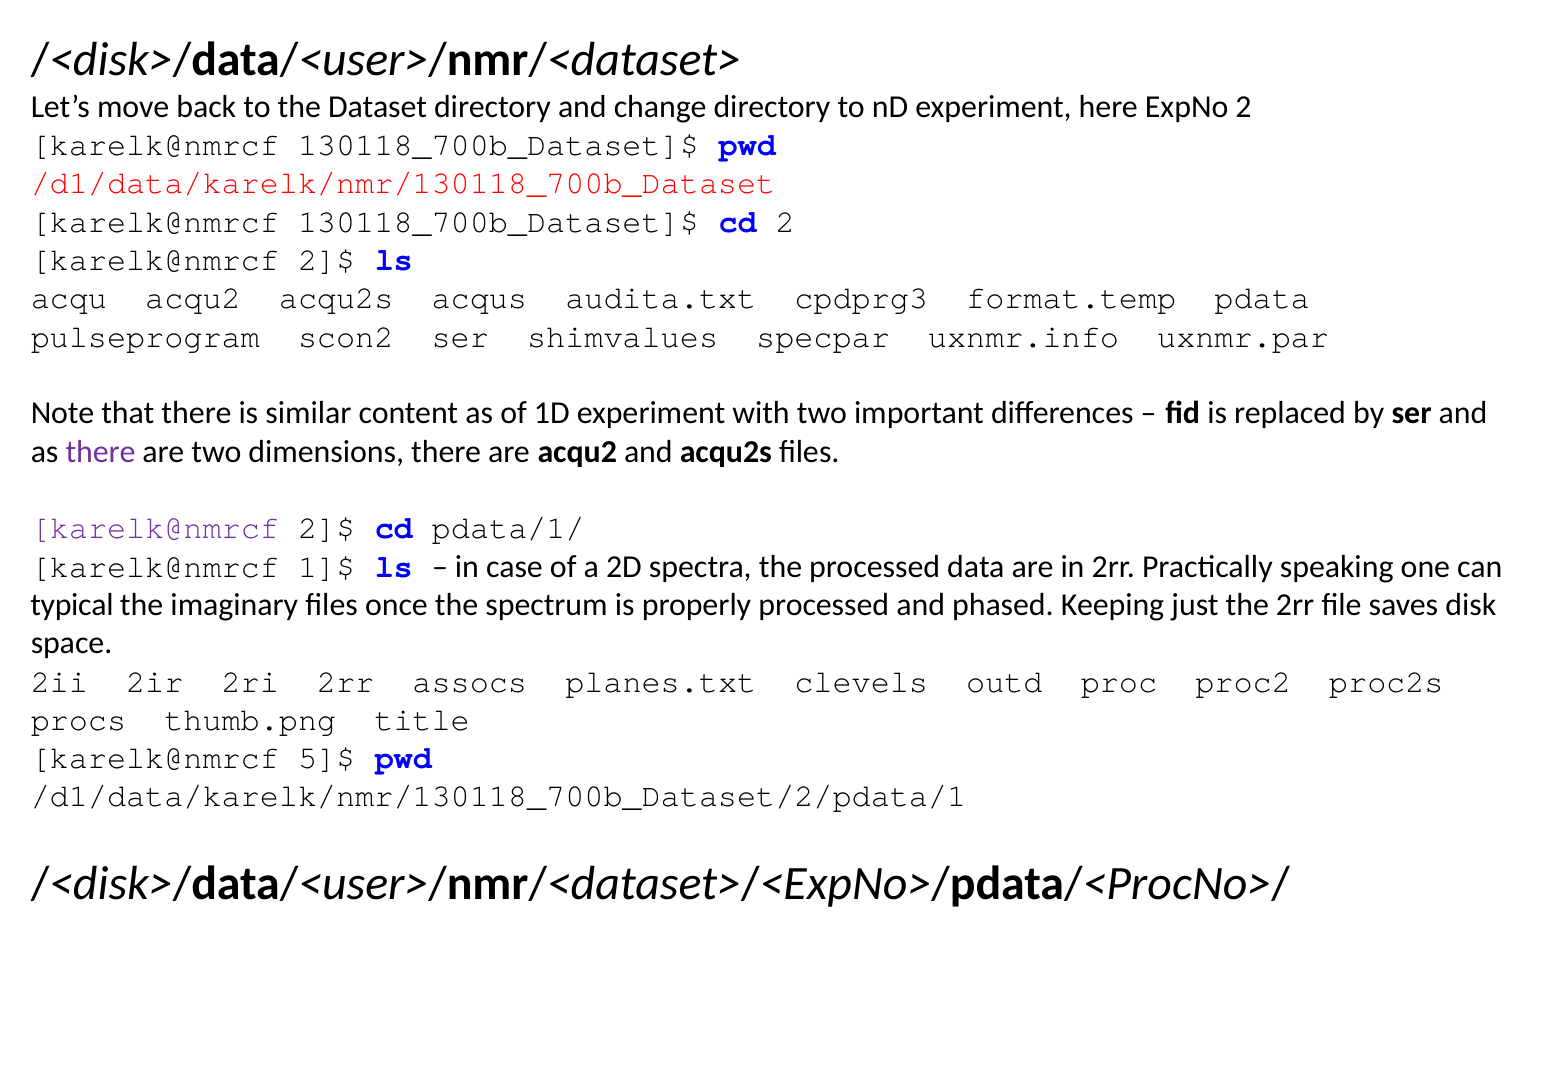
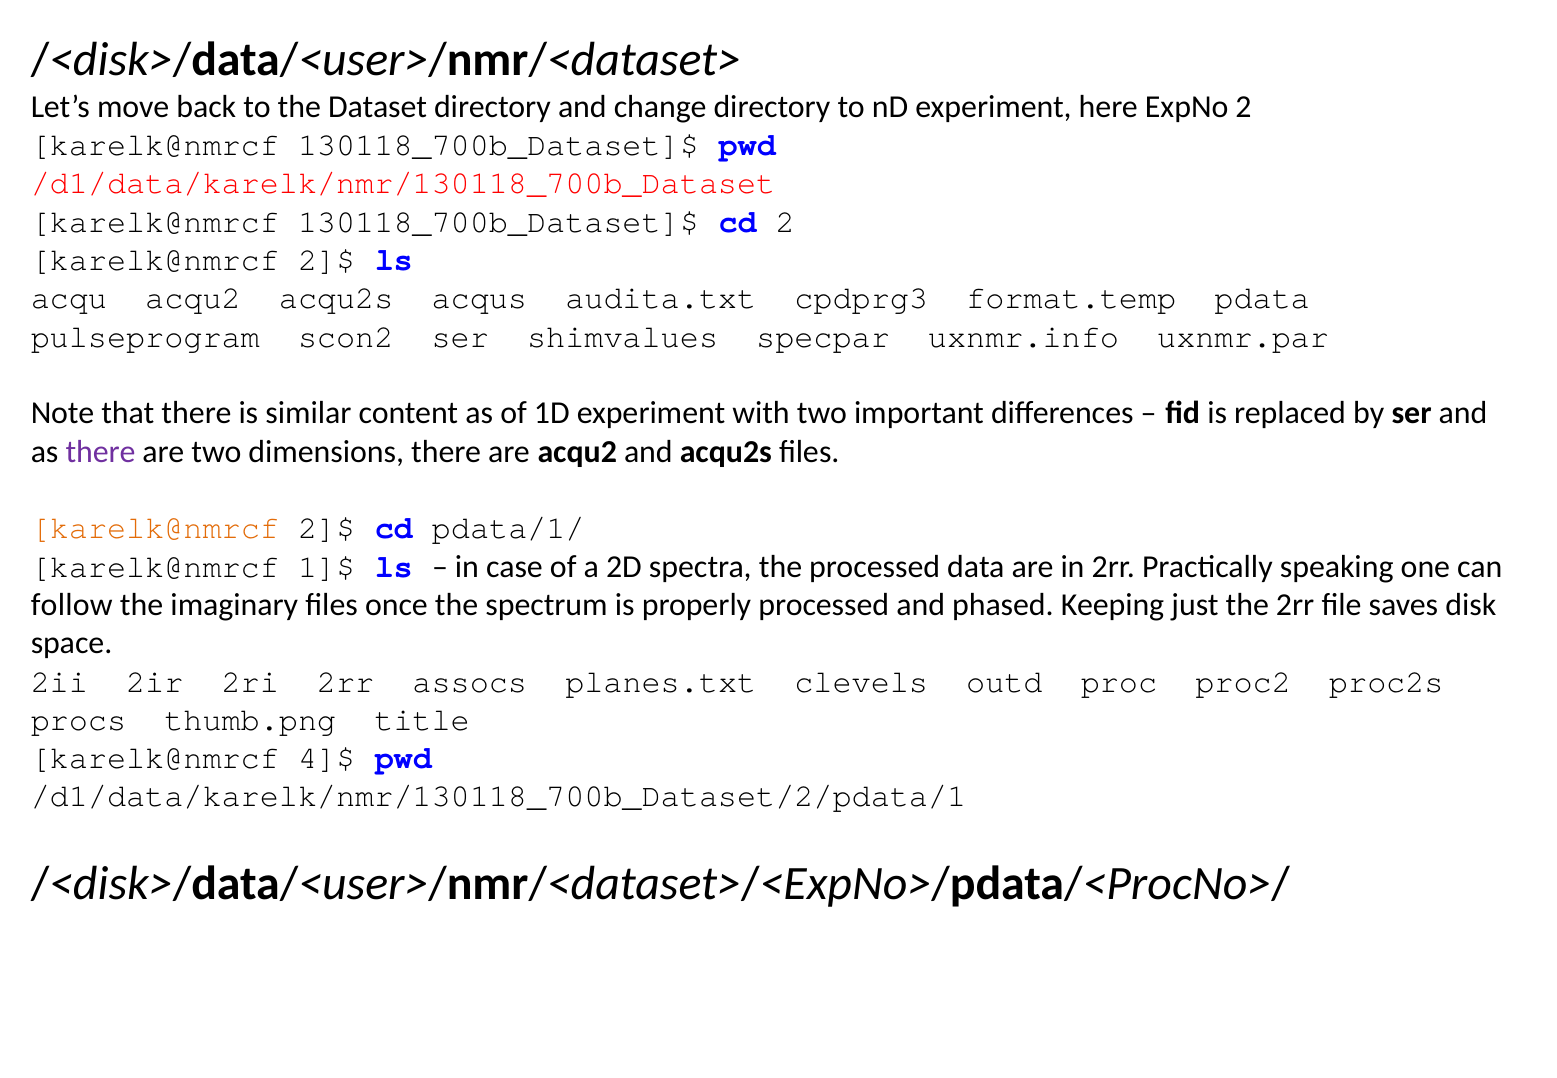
karelk@nmrcf colour: purple -> orange (155, 528)
typical: typical -> follow (72, 605)
5]$: 5]$ -> 4]$ (327, 758)
